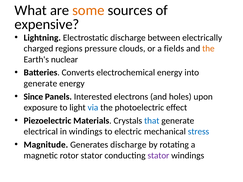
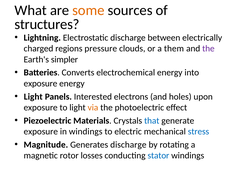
expensive: expensive -> structures (47, 24)
fields: fields -> them (174, 49)
the colour: orange -> purple (208, 49)
nuclear: nuclear -> simpler (64, 60)
generate: generate -> exposure (40, 84)
Since: Since -> Light (33, 97)
via colour: blue -> orange (93, 108)
electrical: electrical -> exposure (41, 132)
rotor stator: stator -> losses (92, 156)
stator colour: purple -> blue (158, 156)
